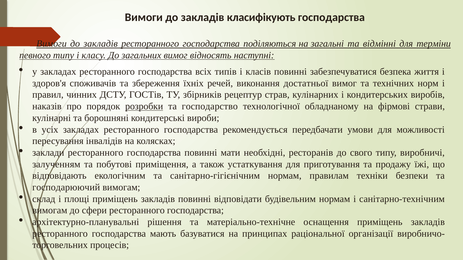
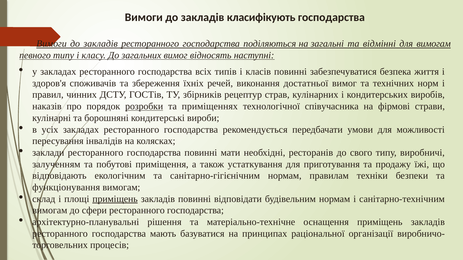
для терміни: терміни -> вимогам (434, 44)
господарство: господарство -> приміщеннях (210, 107)
обладнаному: обладнаному -> співучасника (332, 107)
господарюючий: господарюючий -> функціонування (66, 188)
приміщень underline: none -> present (115, 199)
